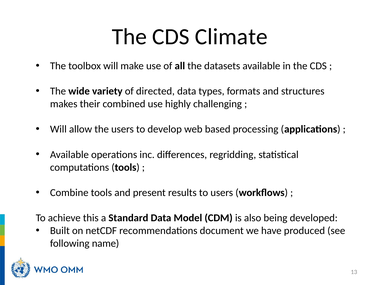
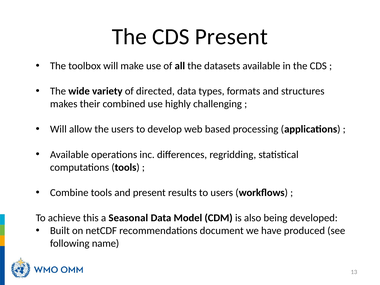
CDS Climate: Climate -> Present (231, 37)
Standard: Standard -> Seasonal (128, 218)
